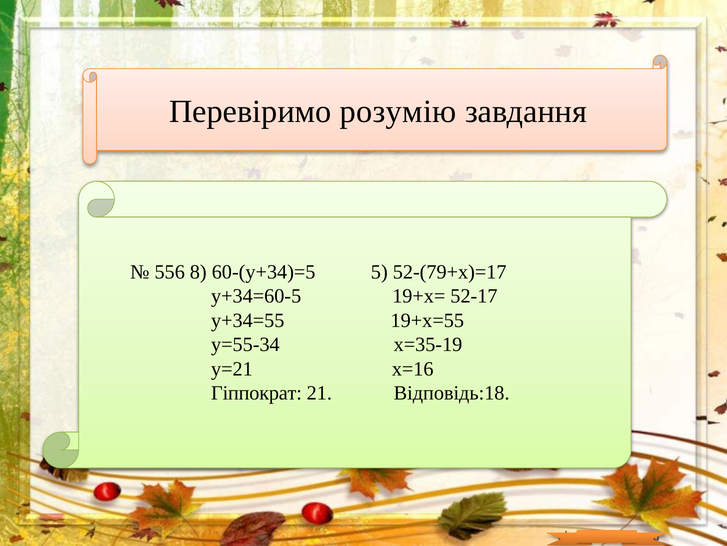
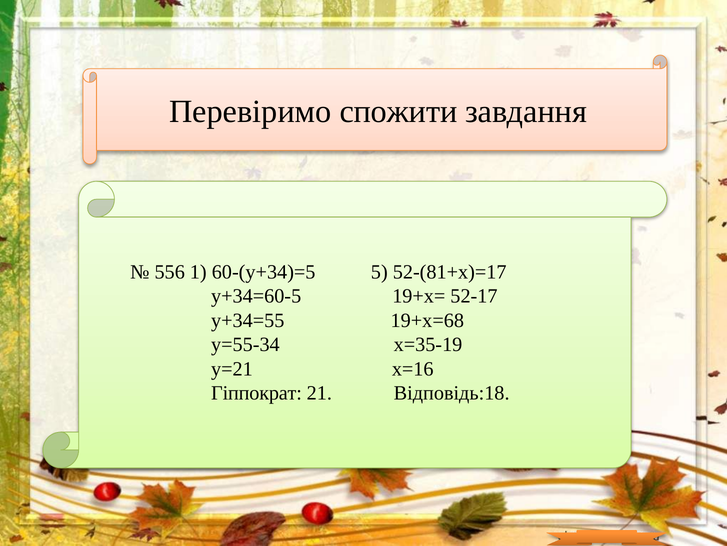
розумію: розумію -> спожити (398, 112)
8: 8 -> 1 (198, 272)
52-(79+х)=17: 52-(79+х)=17 -> 52-(81+х)=17 (450, 272)
19+х=55: 19+х=55 -> 19+х=68 (427, 320)
